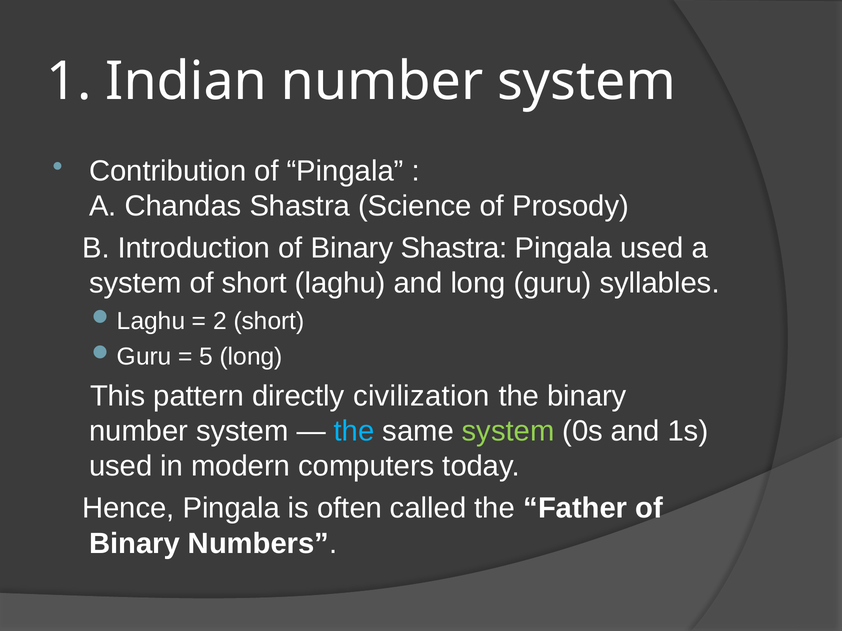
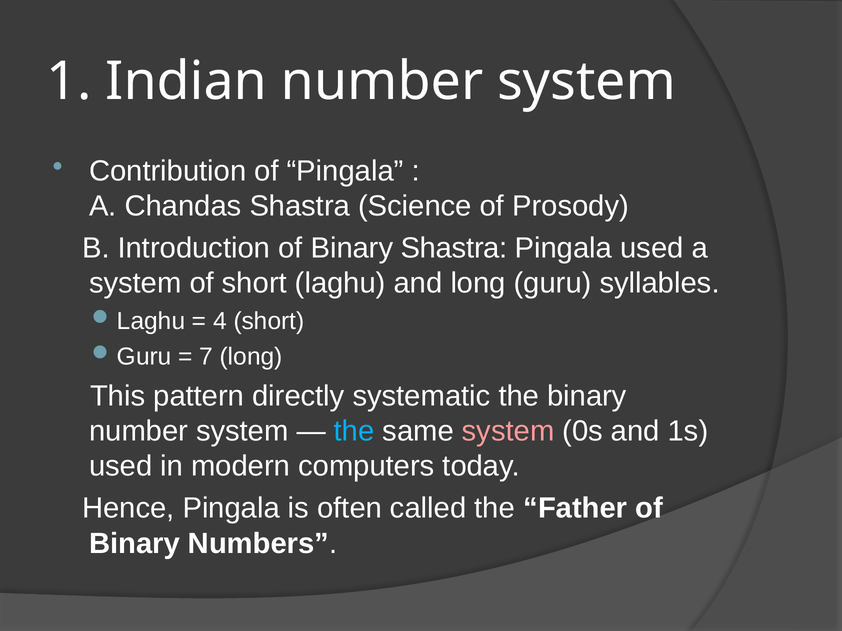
2: 2 -> 4 (220, 321)
5: 5 -> 7 (206, 357)
civilization: civilization -> systematic (422, 397)
system colour: light green -> pink (508, 432)
